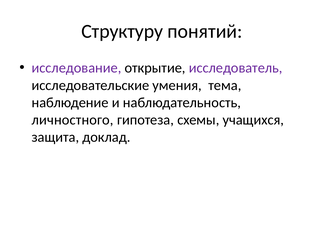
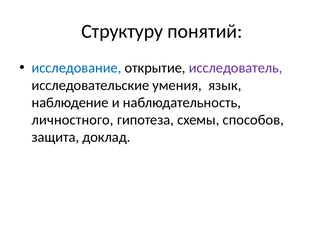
исследование colour: purple -> blue (76, 68)
тема: тема -> язык (225, 85)
учащихся: учащихся -> способов (253, 120)
